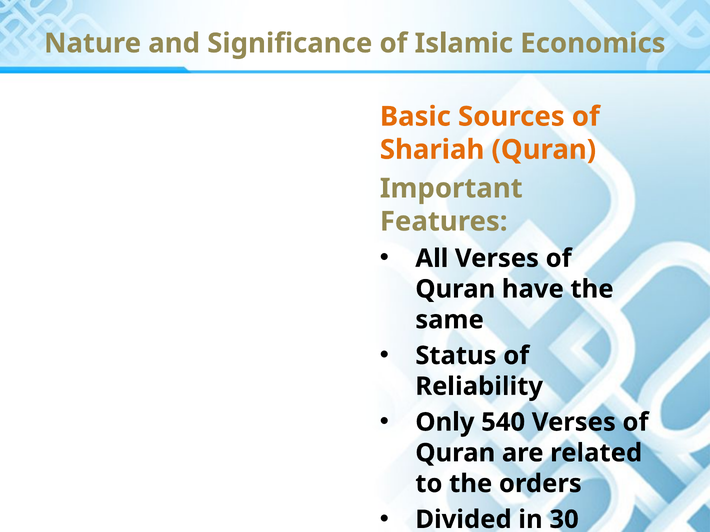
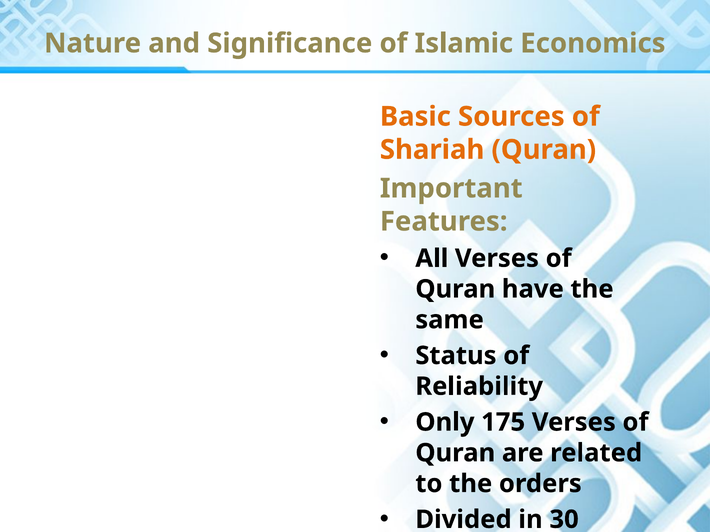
540: 540 -> 175 (503, 423)
